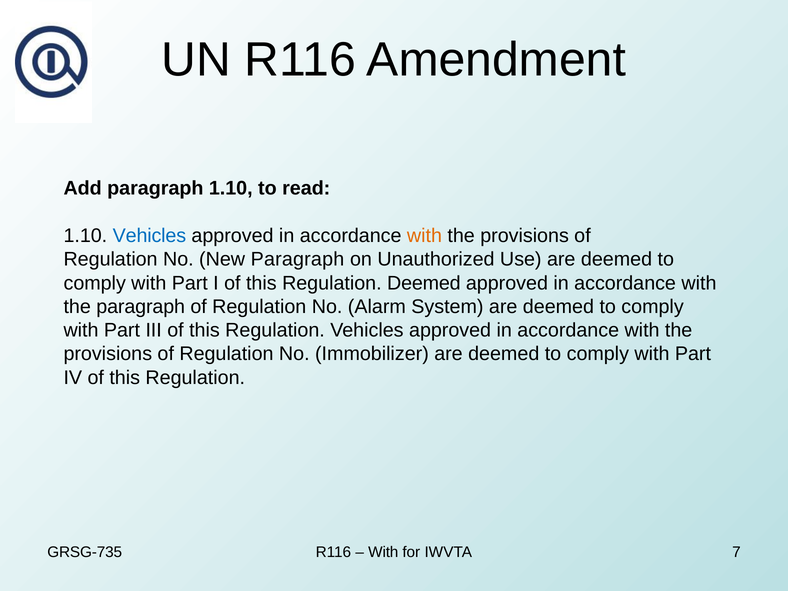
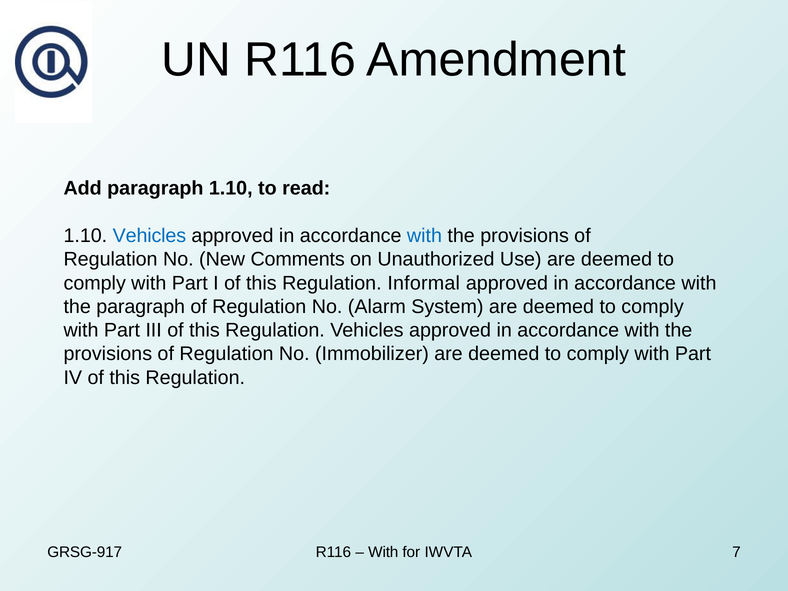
with colour: orange -> blue (424, 236)
New Paragraph: Paragraph -> Comments (298, 259)
Regulation Deemed: Deemed -> Informal (424, 283)
GRSG-735: GRSG-735 -> GRSG-917 (85, 552)
